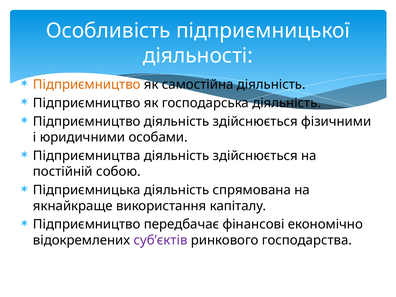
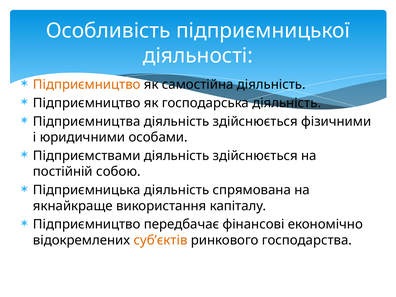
Підприємництво: Підприємництво -> Підприємництва (87, 121)
Підприємництва: Підприємництва -> Підприємствами (87, 156)
суб’єктів colour: purple -> orange (161, 240)
